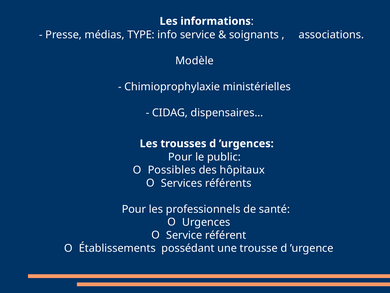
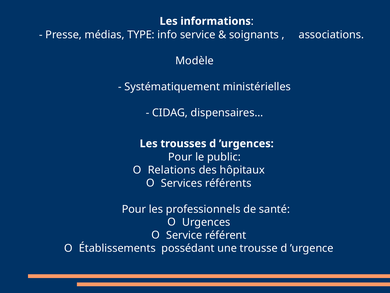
Chimioprophylaxie: Chimioprophylaxie -> Systématiquement (172, 87)
Possibles: Possibles -> Relations (172, 170)
